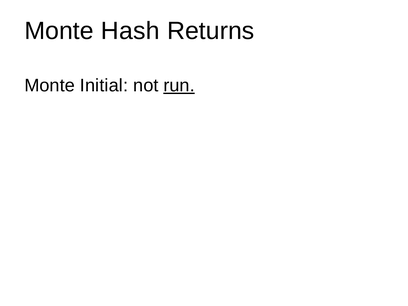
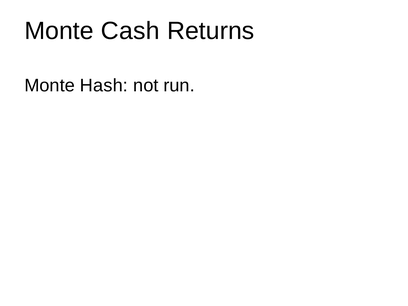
Hash: Hash -> Cash (130, 31)
Initial: Initial -> Hash (104, 86)
run underline: present -> none (179, 86)
